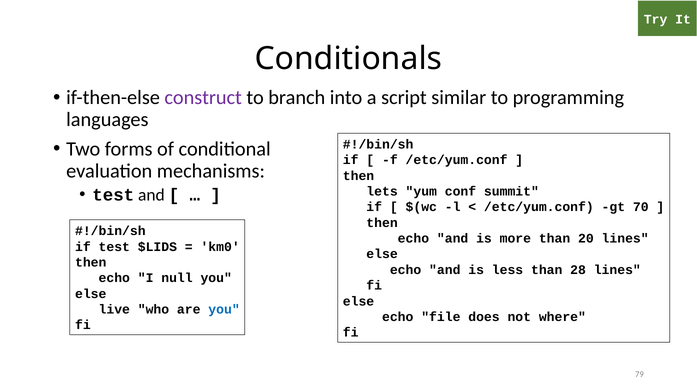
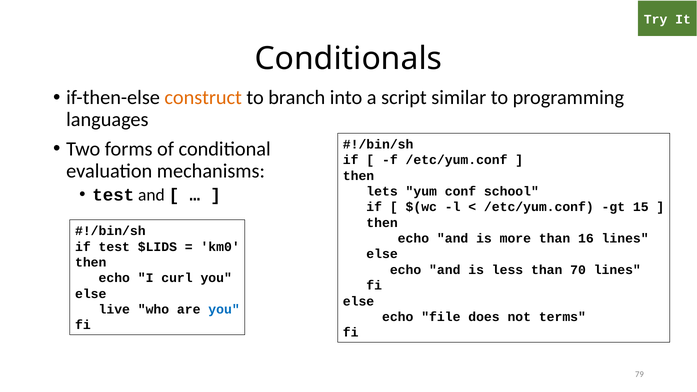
construct colour: purple -> orange (203, 98)
summit: summit -> school (511, 191)
70: 70 -> 15 (641, 207)
20: 20 -> 16 (586, 239)
28: 28 -> 70 (578, 270)
null: null -> curl (177, 278)
where: where -> terms (562, 317)
